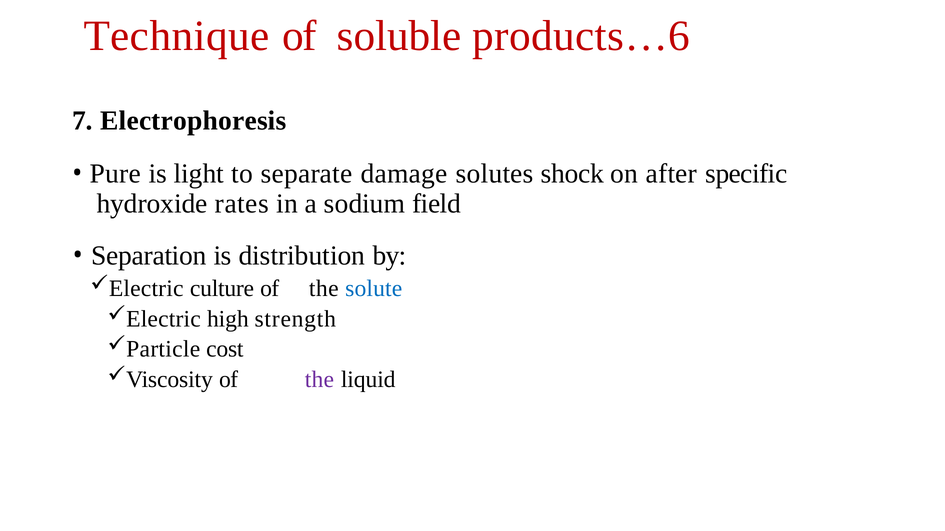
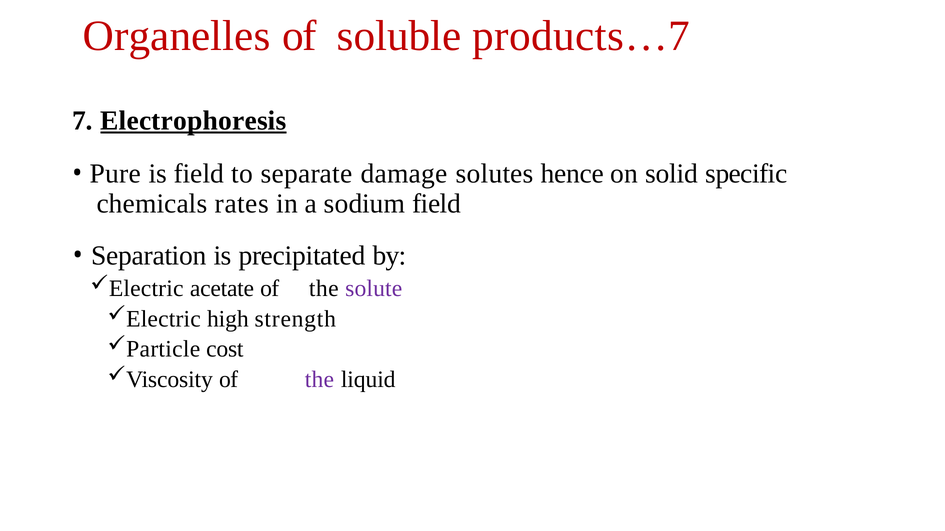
Technique: Technique -> Organelles (177, 36)
products…6: products…6 -> products…7 (581, 36)
Electrophoresis underline: none -> present (193, 121)
is light: light -> field (199, 174)
shock: shock -> hence (572, 174)
after: after -> solid (672, 174)
hydroxide: hydroxide -> chemicals (152, 204)
distribution: distribution -> precipitated (302, 256)
culture: culture -> acetate (222, 289)
solute colour: blue -> purple (374, 289)
